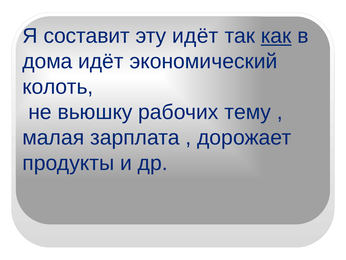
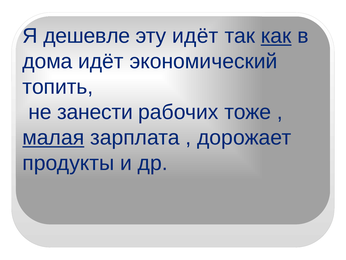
составит: составит -> дешевле (87, 36)
колоть: колоть -> топить (58, 87)
вьюшку: вьюшку -> занести (95, 112)
тему: тему -> тоже (248, 112)
малая underline: none -> present (53, 137)
